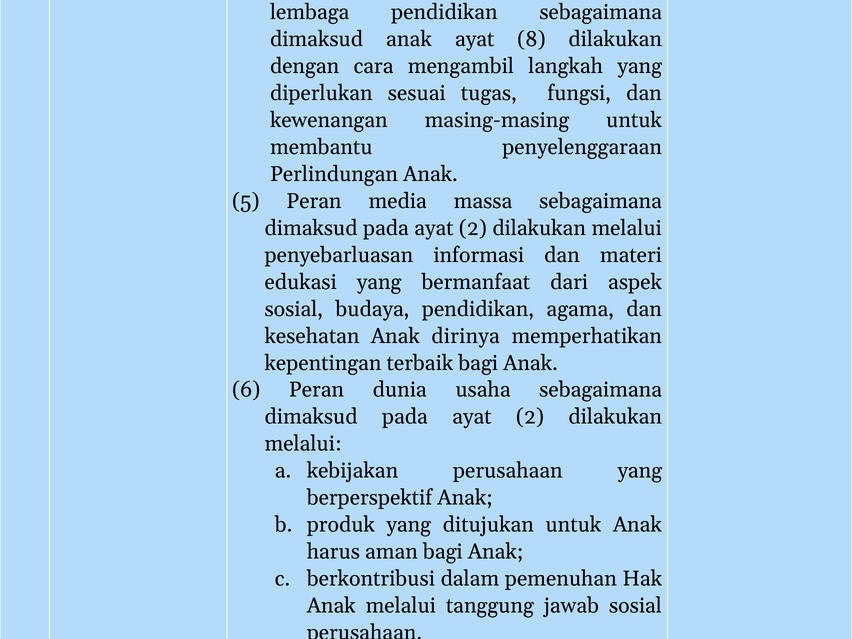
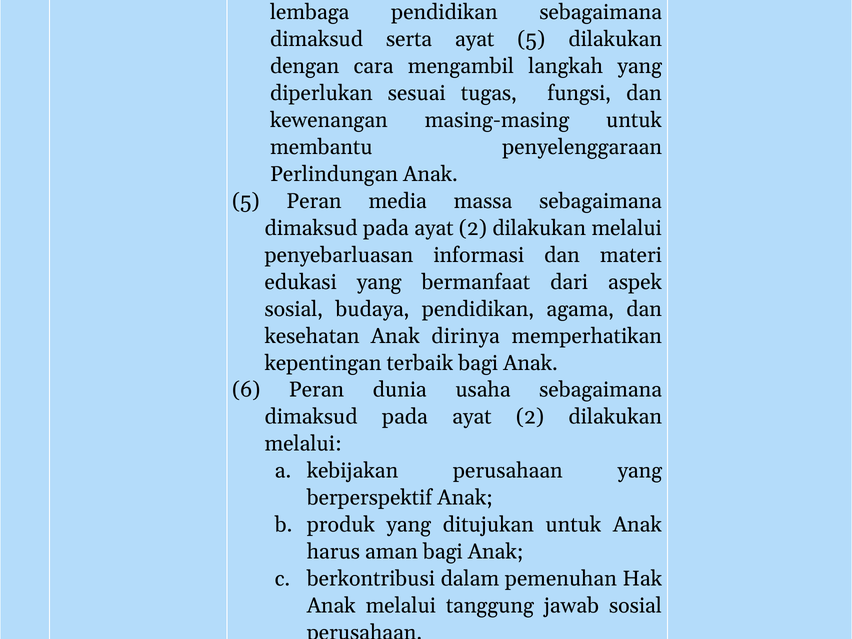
dimaksud anak: anak -> serta (409, 39)
ayat 8: 8 -> 5 (531, 39)
